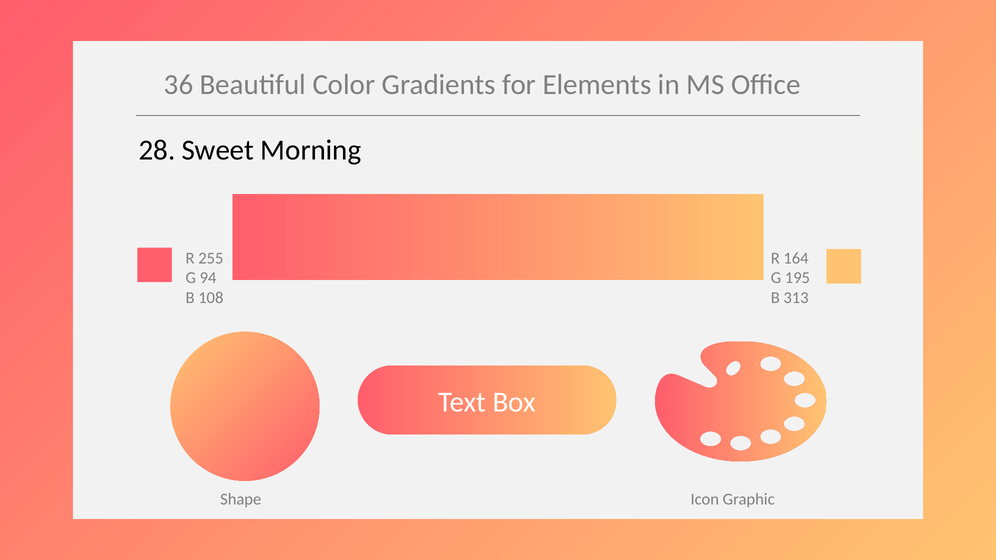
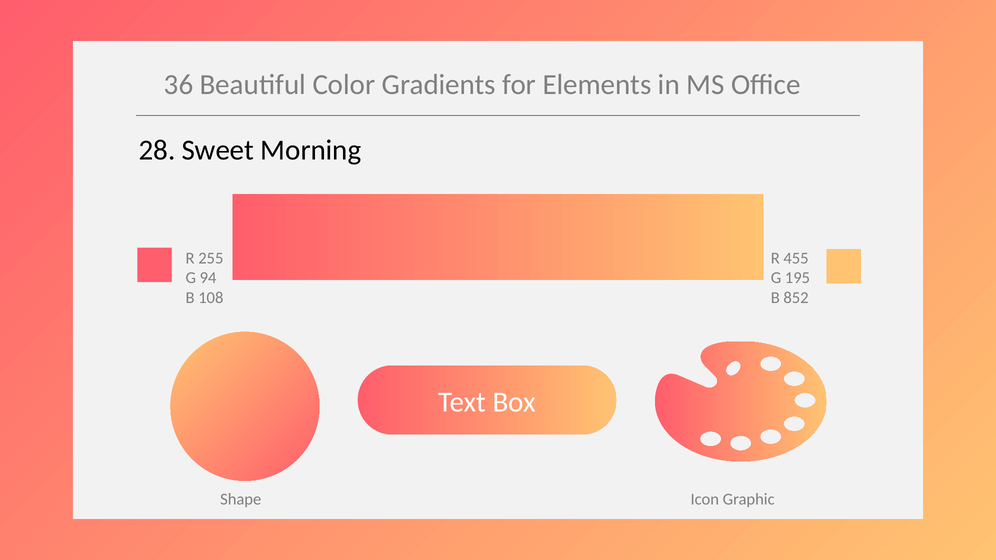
164: 164 -> 455 (796, 258)
313: 313 -> 852 (796, 298)
